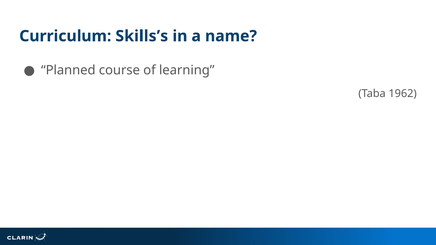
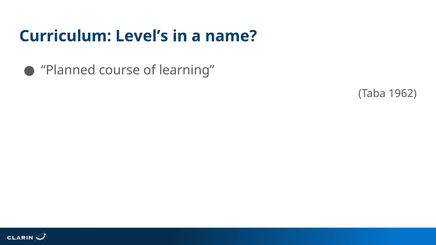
Skills’s: Skills’s -> Level’s (142, 36)
